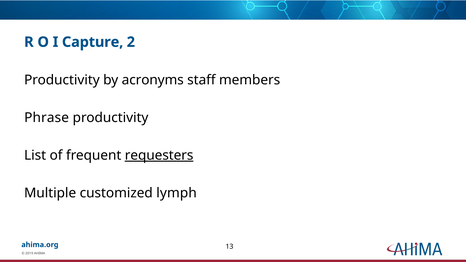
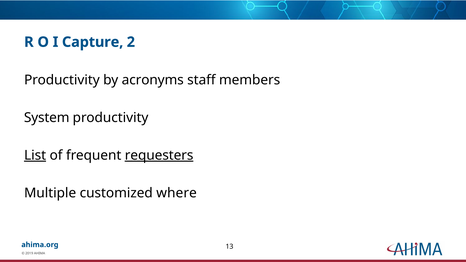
Phrase: Phrase -> System (47, 118)
List underline: none -> present (35, 155)
lymph: lymph -> where (177, 193)
